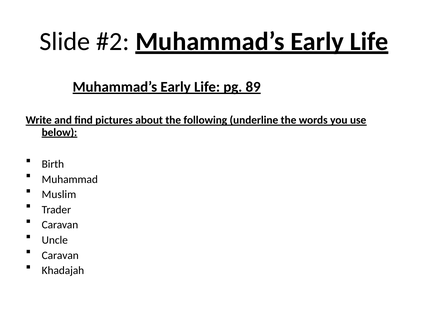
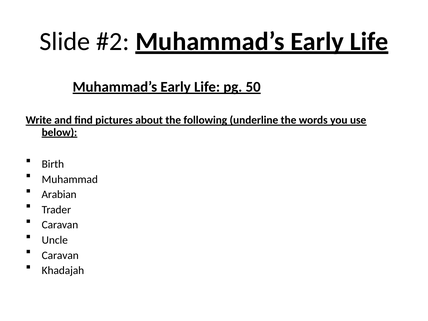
89: 89 -> 50 (253, 87)
Muslim: Muslim -> Arabian (59, 195)
